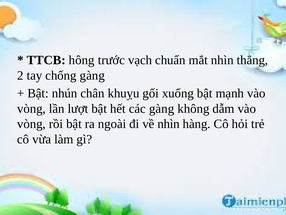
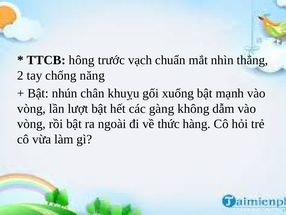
chống gàng: gàng -> năng (92, 75)
về nhìn: nhìn -> thức (169, 124)
